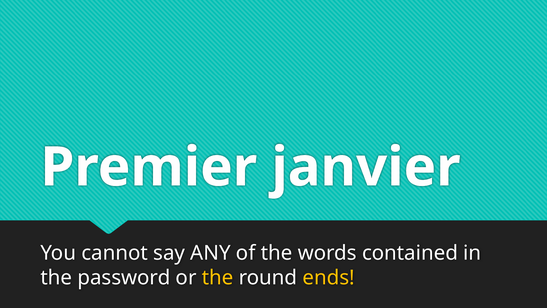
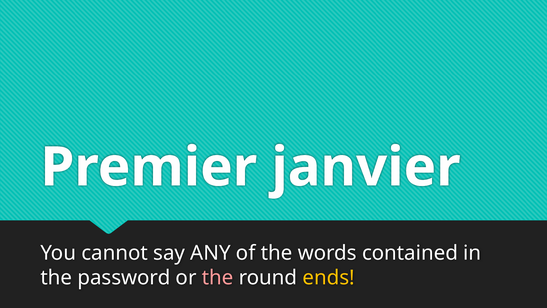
the colour: yellow -> pink (218, 277)
